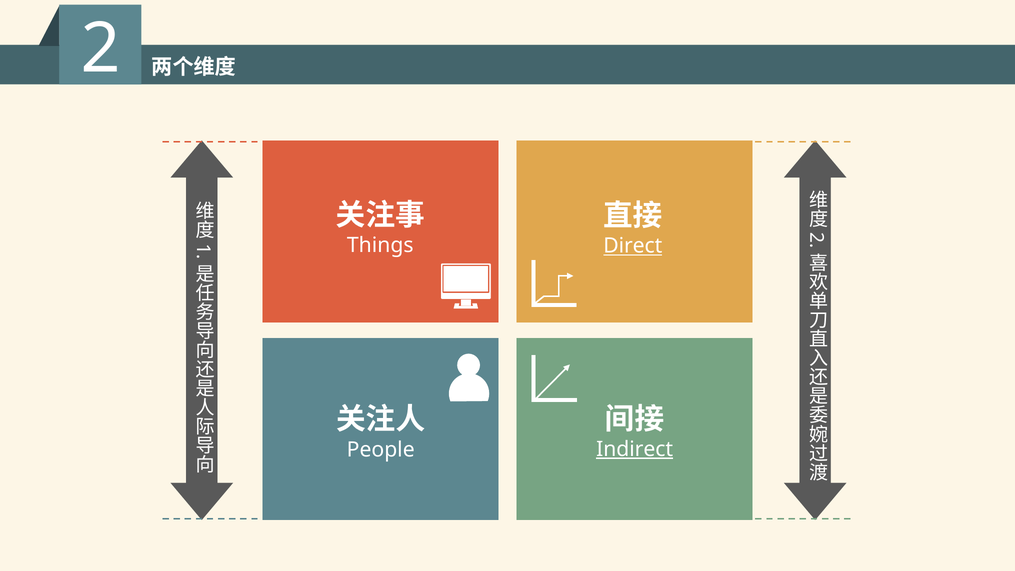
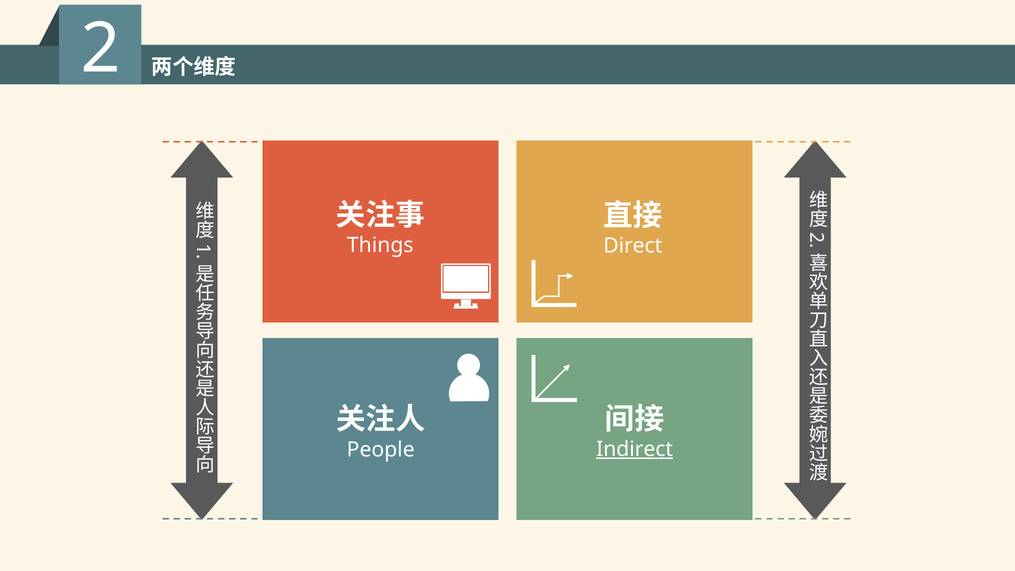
Direct underline: present -> none (633, 246)
